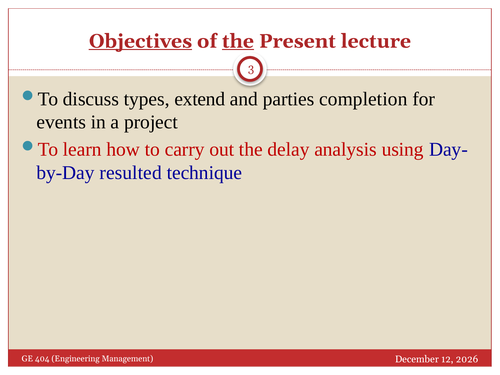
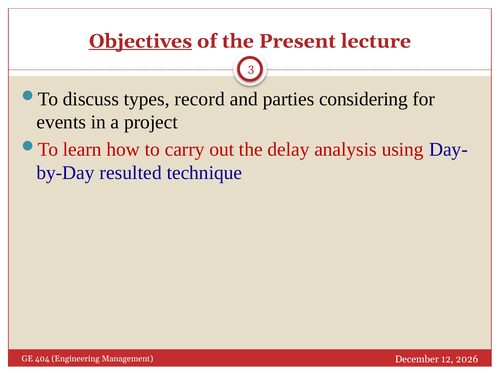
the underline: present -> none (238, 41)
extend: extend -> record (200, 99)
completion: completion -> considering (363, 99)
